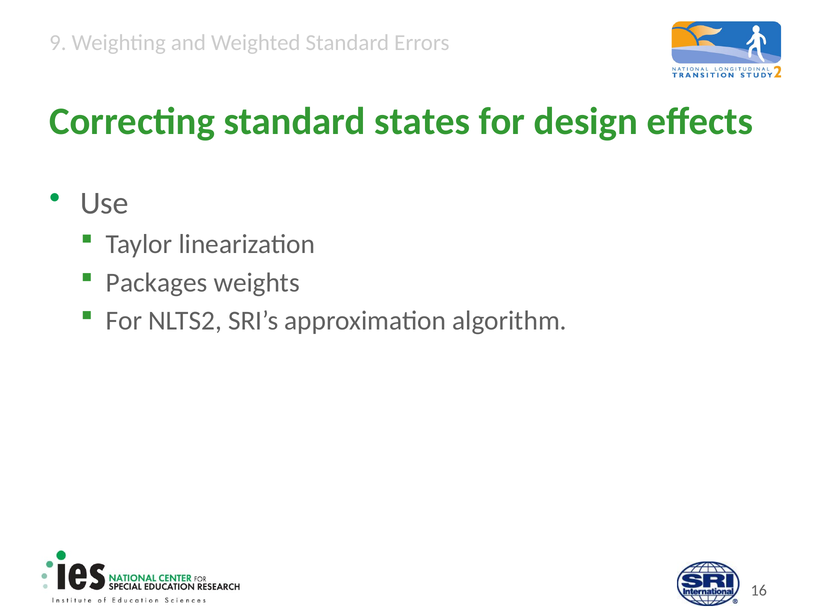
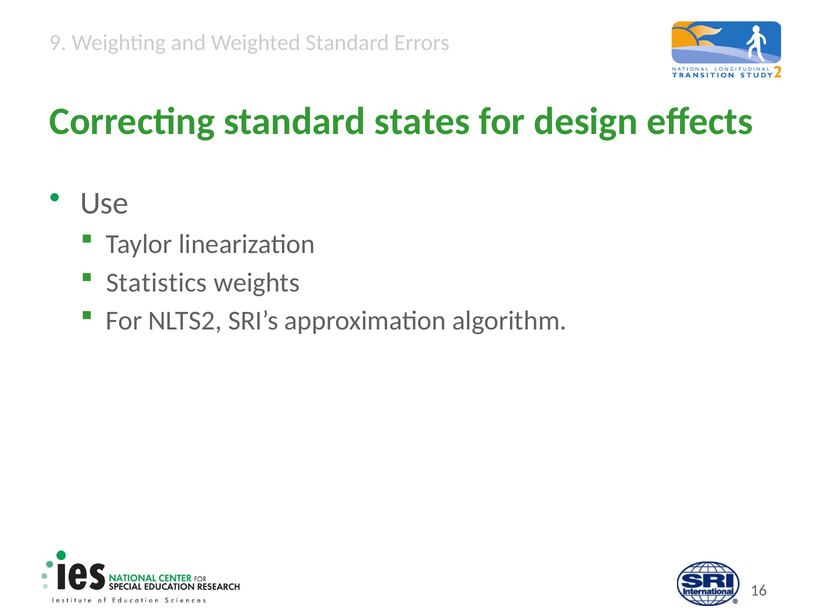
Packages: Packages -> Statistics (157, 282)
